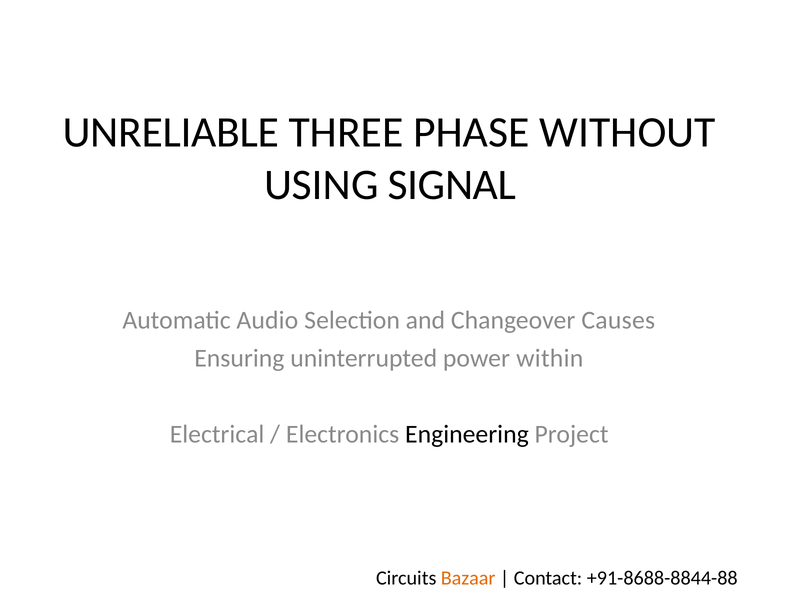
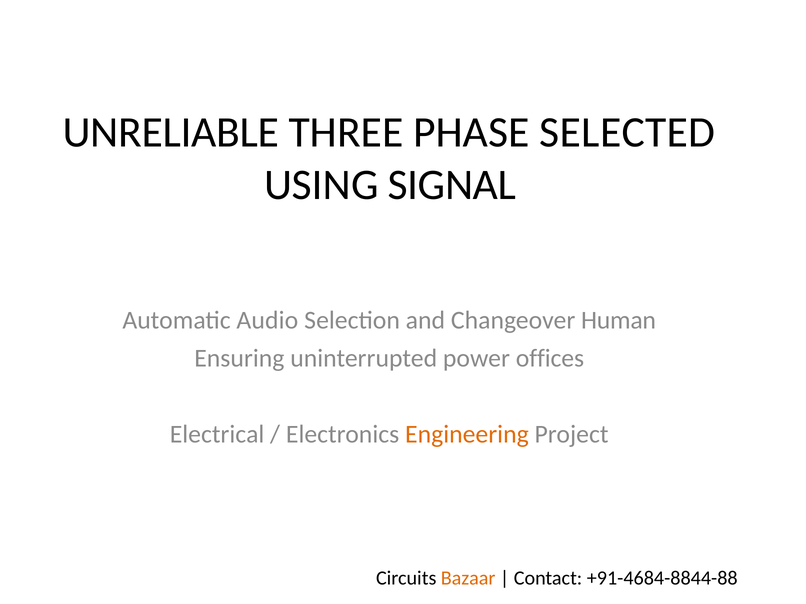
WITHOUT: WITHOUT -> SELECTED (627, 132)
Causes: Causes -> Human (619, 321)
within: within -> offices (550, 359)
Engineering colour: black -> orange (467, 435)
+91-8688-8844-88: +91-8688-8844-88 -> +91-4684-8844-88 (662, 578)
